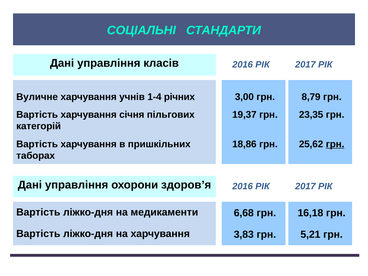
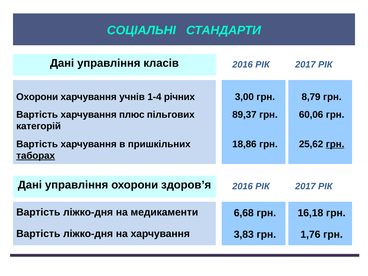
Вуличне: Вуличне -> Охорони (37, 97)
січня: січня -> плюс (132, 115)
19,37: 19,37 -> 89,37 (244, 115)
23,35: 23,35 -> 60,06 (311, 115)
таборах underline: none -> present (36, 156)
5,21: 5,21 -> 1,76 (310, 235)
